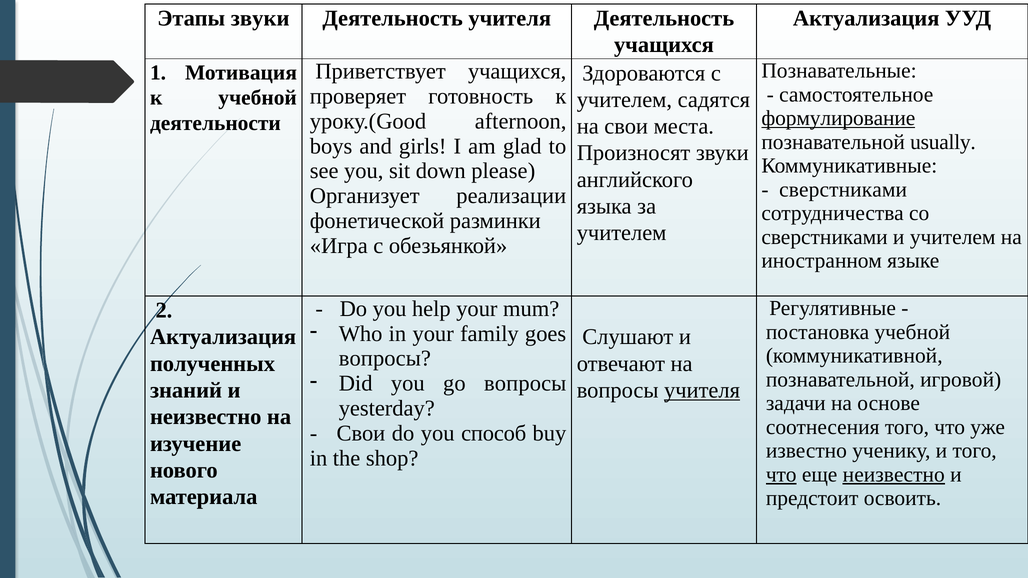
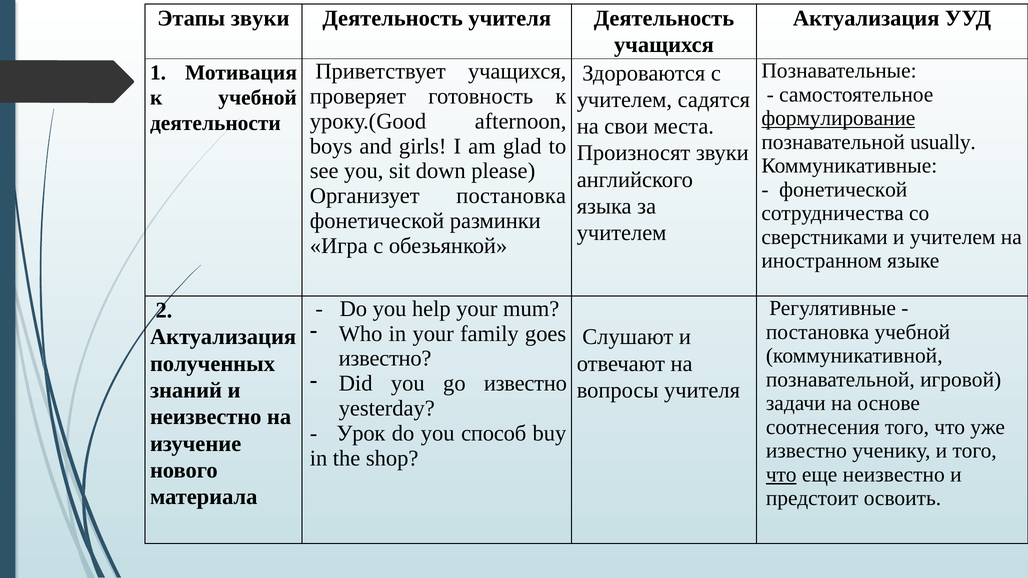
сверстниками: сверстниками -> фонетической (843, 190)
Организует реализации: реализации -> постановка (511, 196)
вопросы: вопросы -> известно (385, 359)
go вопросы: вопросы -> известно (525, 384)
учителя underline: present -> none (702, 391)
Свои: Свои -> Урок (361, 433)
неизвестно underline: present -> none (894, 475)
